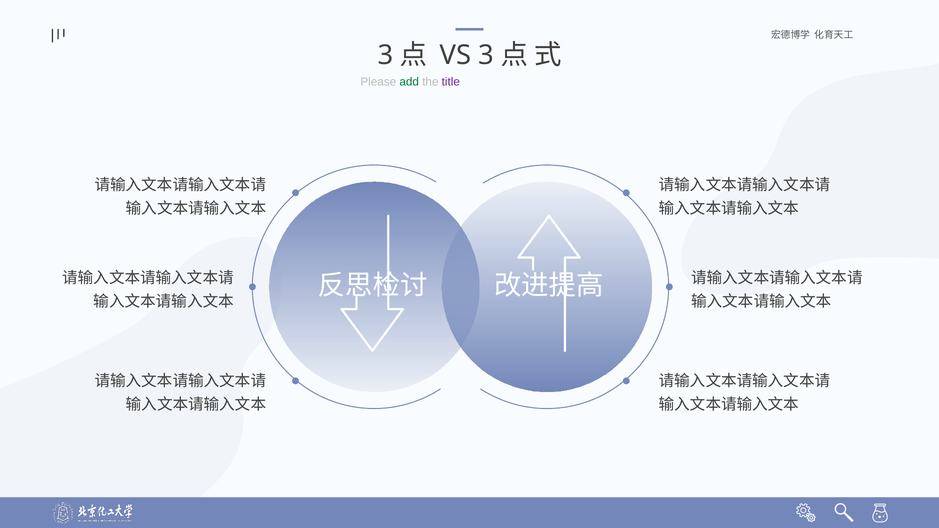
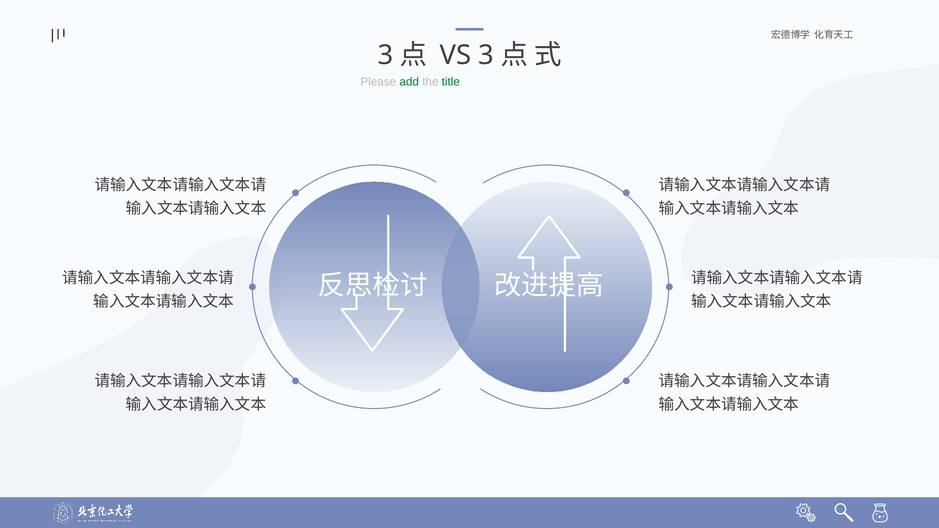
title colour: purple -> green (451, 82)
